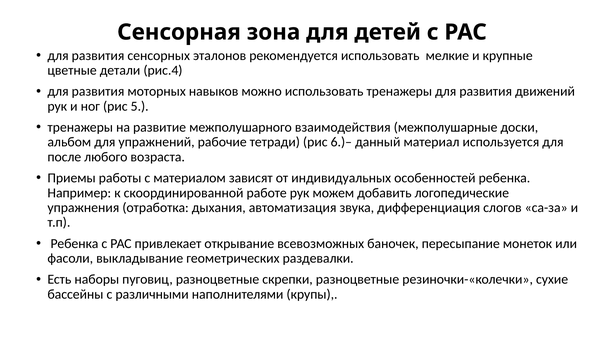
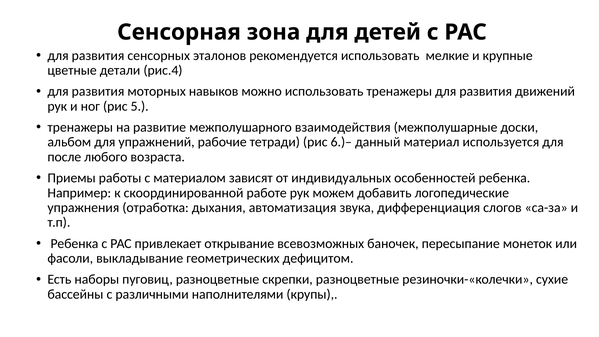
раздевалки: раздевалки -> дефицитом (318, 258)
